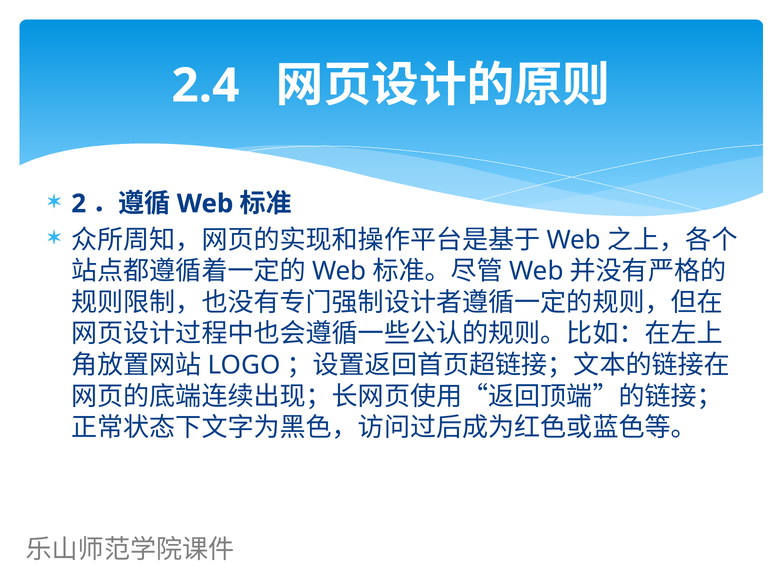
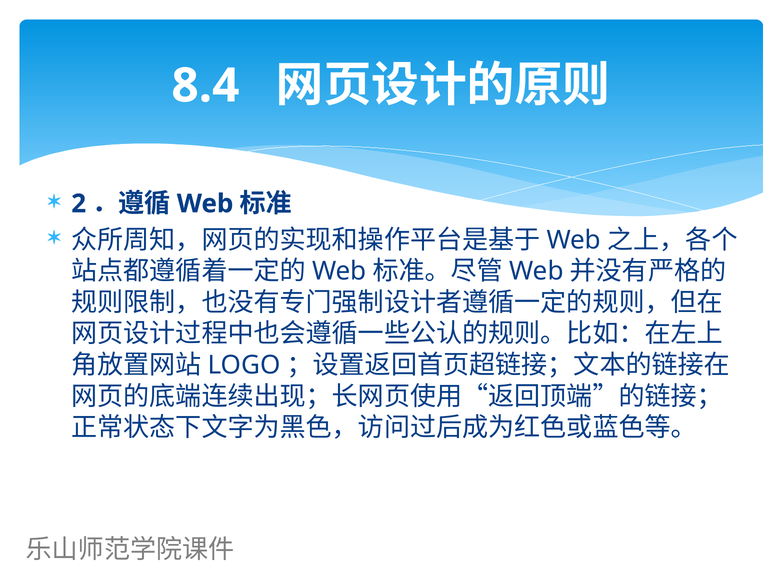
2.4: 2.4 -> 8.4 (205, 86)
